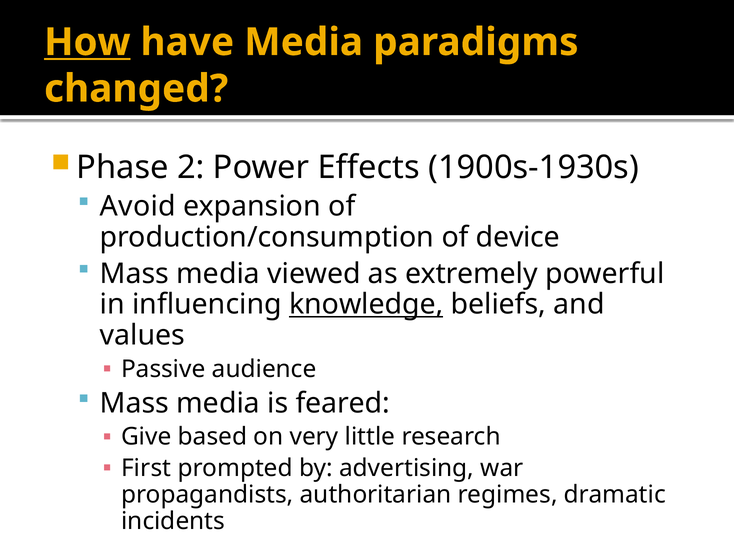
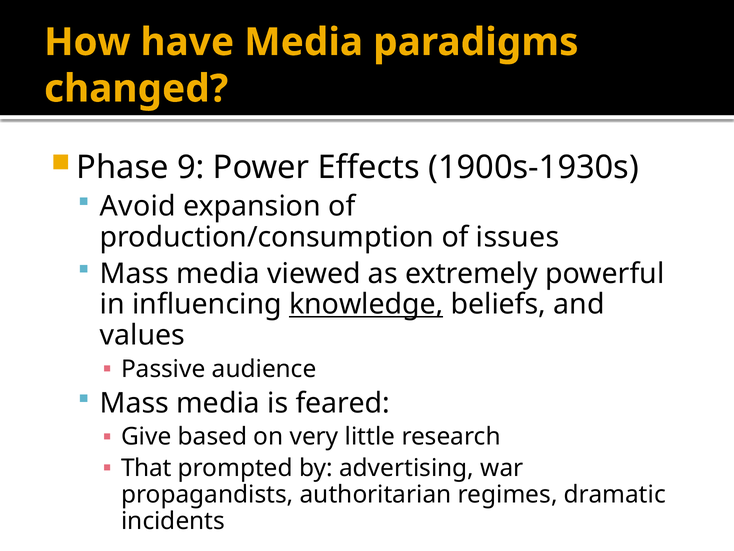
How underline: present -> none (87, 42)
2: 2 -> 9 (191, 167)
device: device -> issues (518, 237)
First: First -> That (146, 468)
